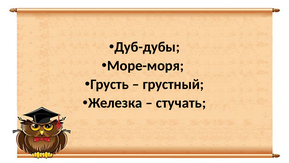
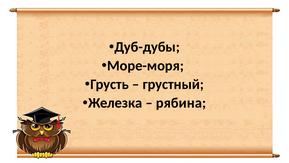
стучать: стучать -> рябина (181, 103)
